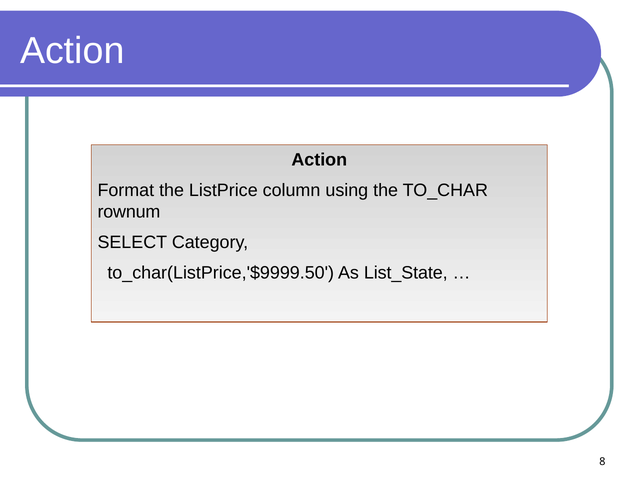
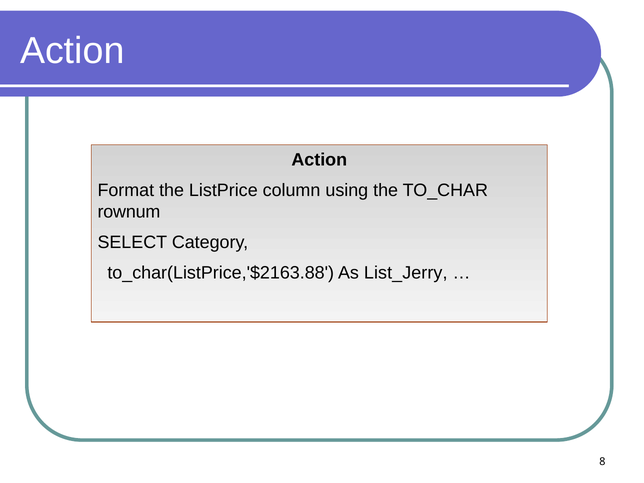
to_char(ListPrice,'$9999.50: to_char(ListPrice,'$9999.50 -> to_char(ListPrice,'$2163.88 (221, 273)
List_State: List_State -> List_Jerry (406, 273)
